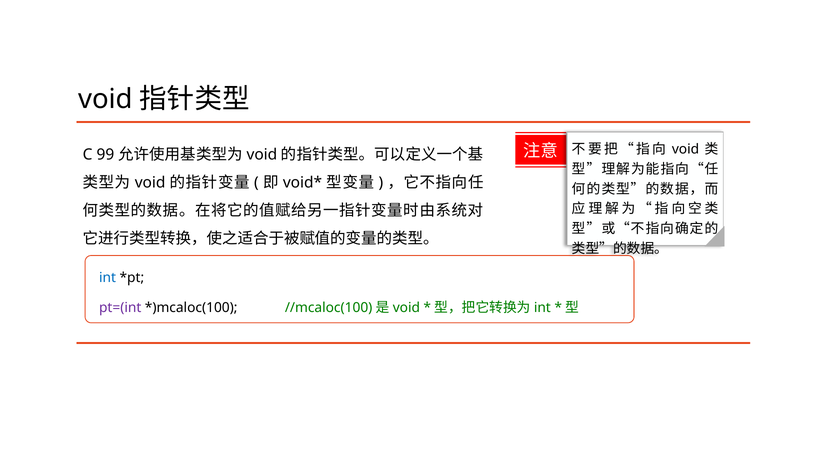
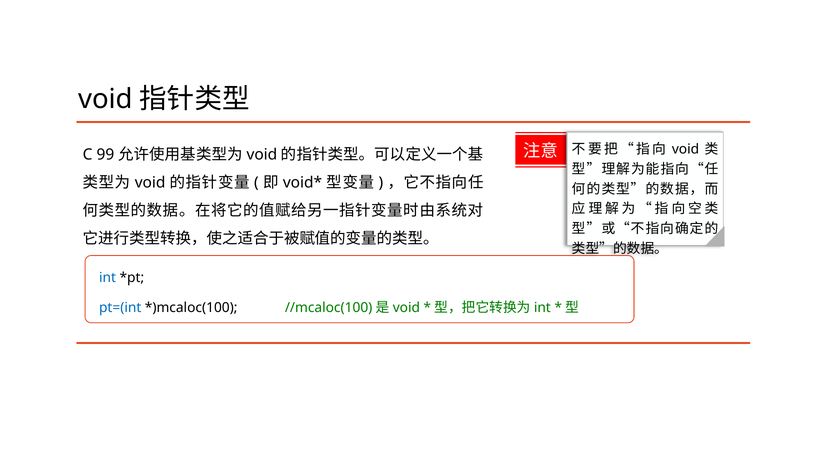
pt=(int colour: purple -> blue (120, 307)
